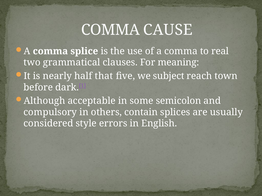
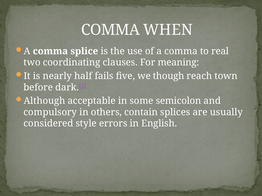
CAUSE: CAUSE -> WHEN (168, 30)
grammatical: grammatical -> coordinating (72, 63)
that: that -> fails (104, 76)
subject: subject -> though (169, 76)
